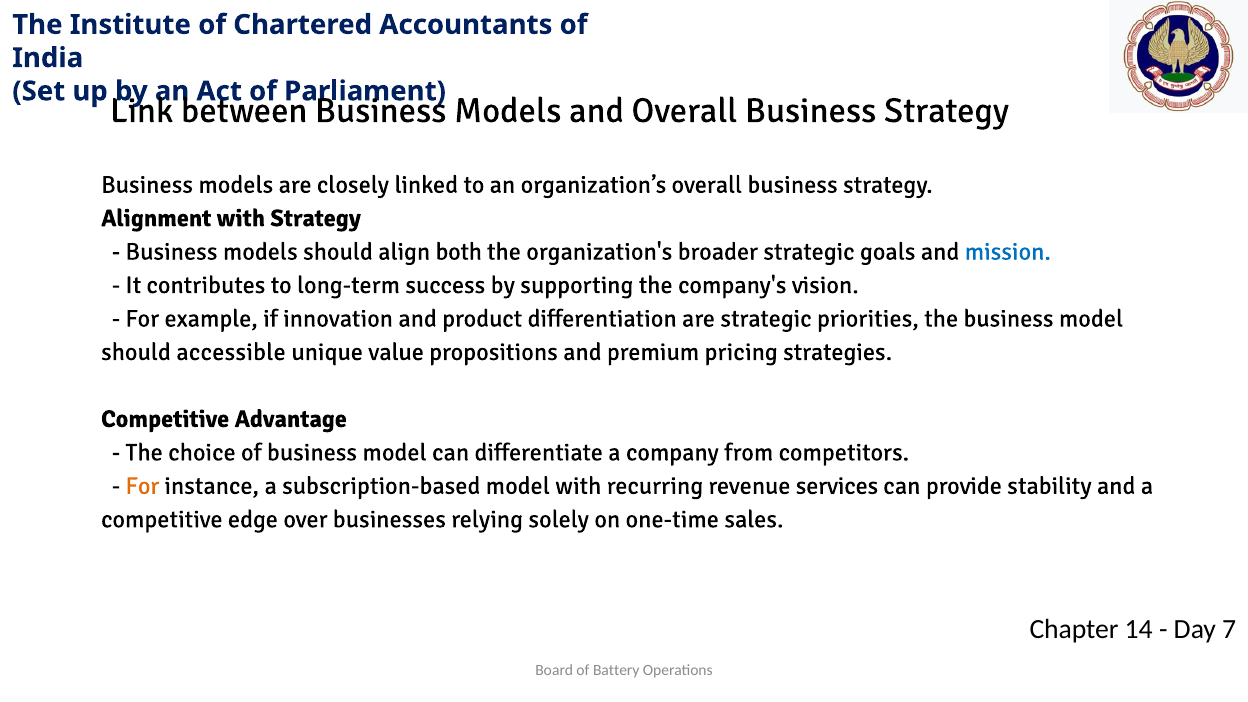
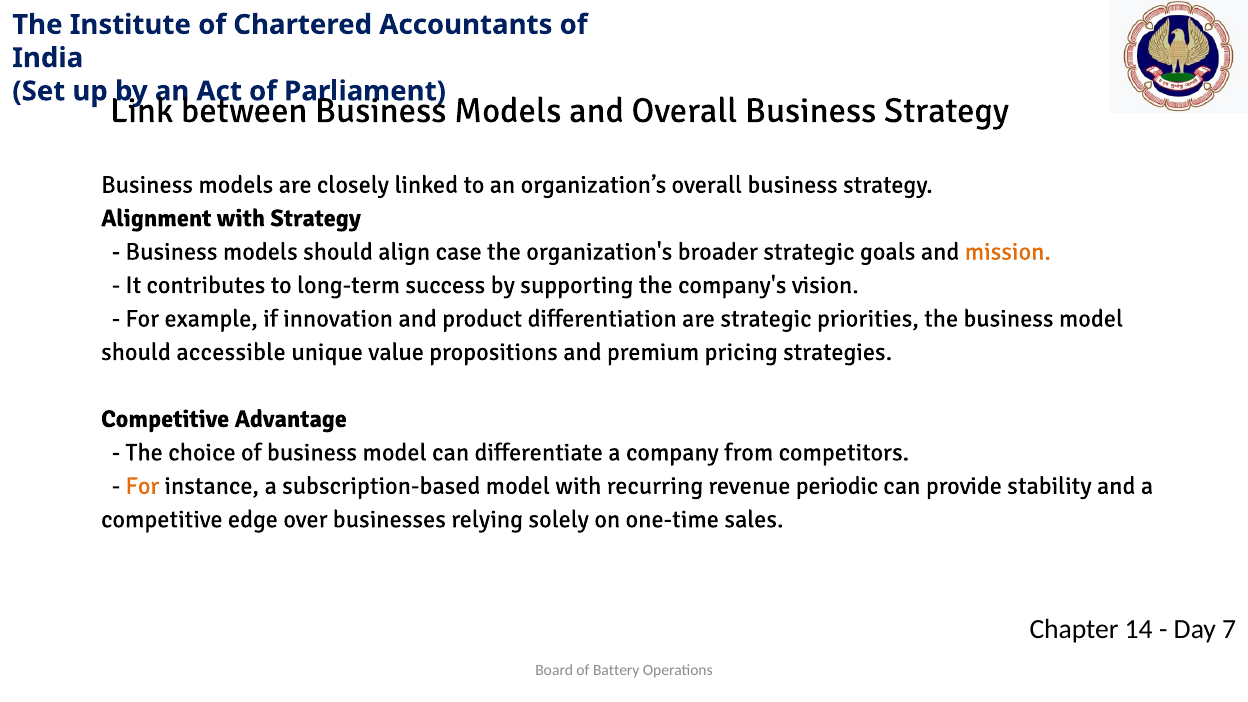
both: both -> case (459, 252)
mission colour: blue -> orange (1008, 252)
services: services -> periodic (837, 486)
